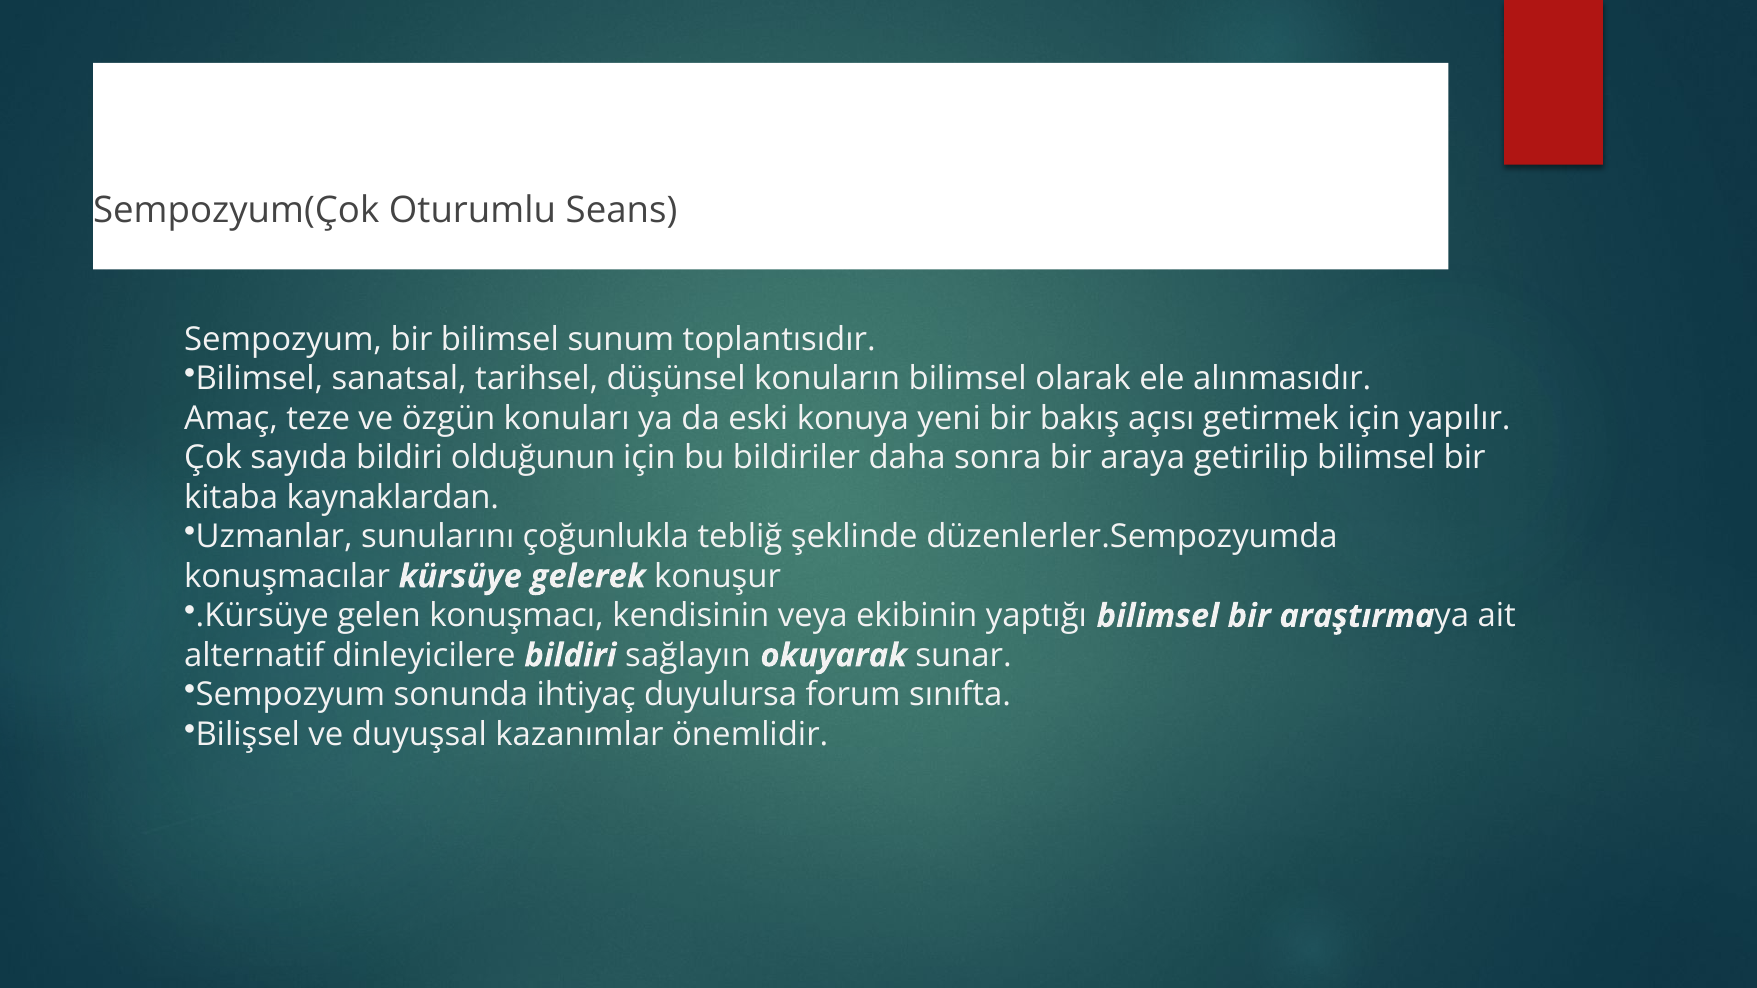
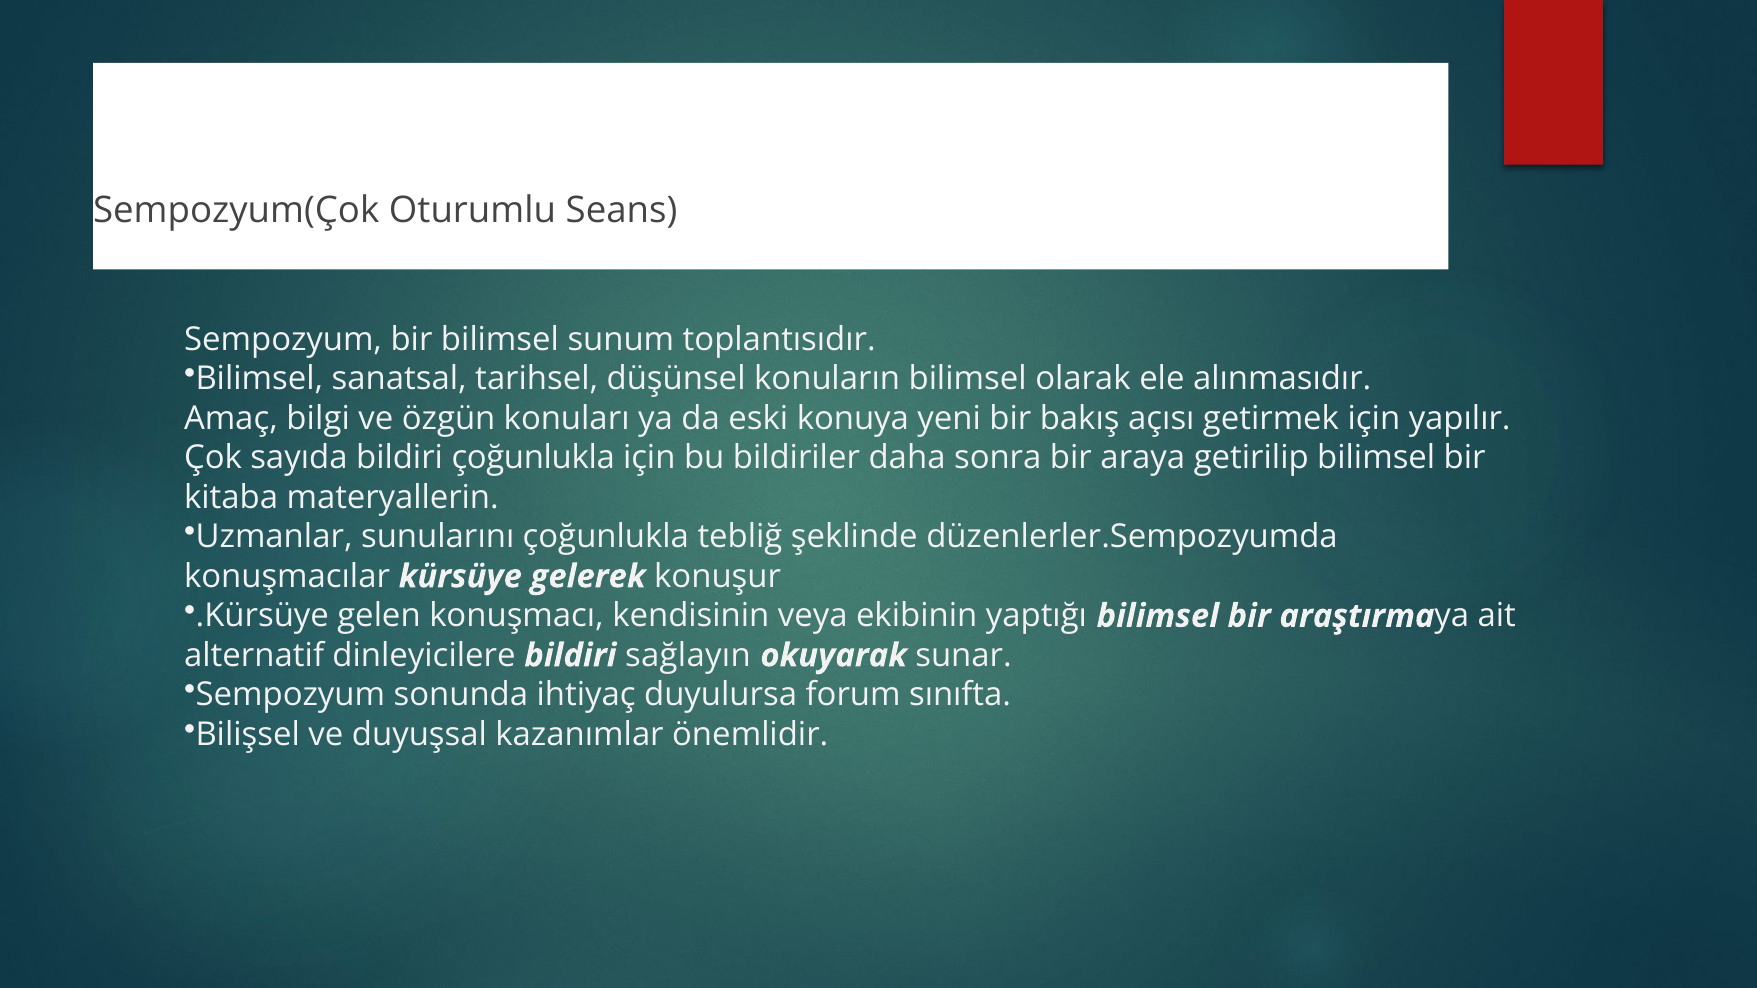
teze: teze -> bilgi (318, 419)
bildiri olduğunun: olduğunun -> çoğunlukla (533, 458)
kaynaklardan: kaynaklardan -> materyallerin (393, 498)
